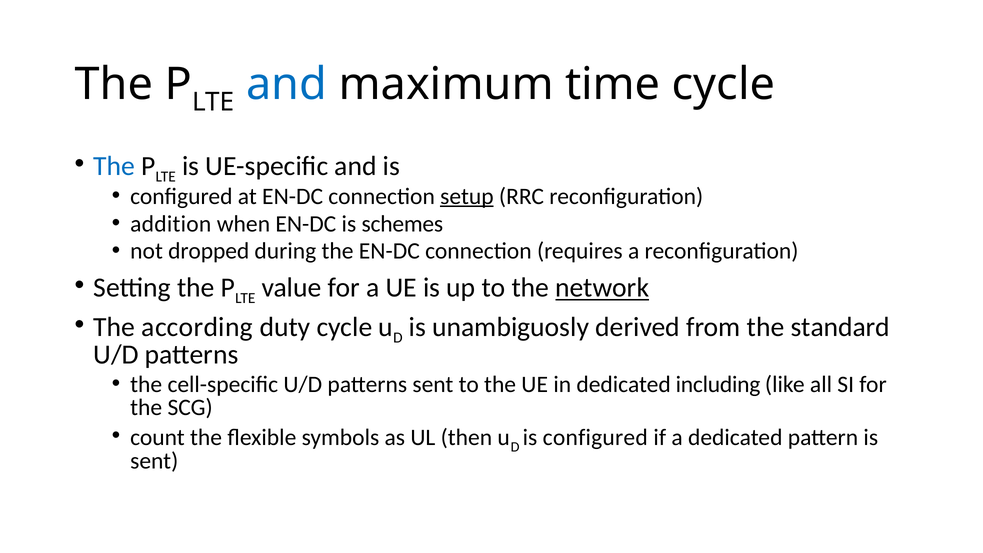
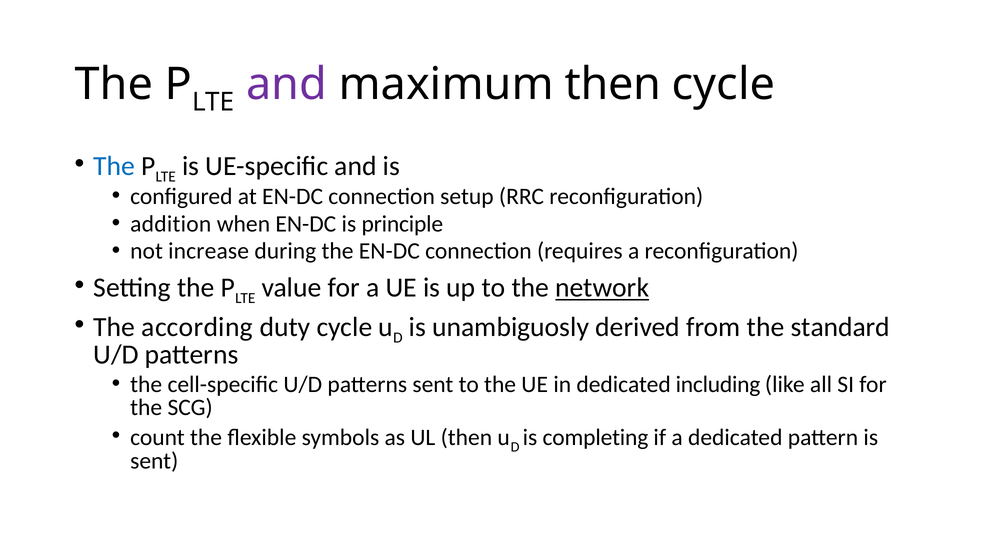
and colour: blue -> purple (287, 85)
maximum time: time -> then (613, 85)
setup underline: present -> none (467, 196)
schemes: schemes -> principle (402, 224)
dropped: dropped -> increase (209, 251)
is configured: configured -> completing (595, 438)
